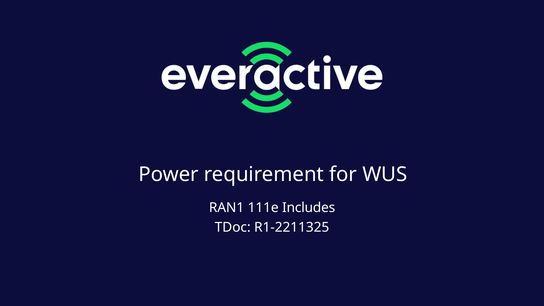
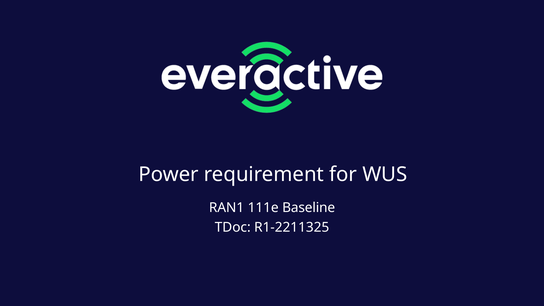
Includes: Includes -> Baseline (309, 208)
